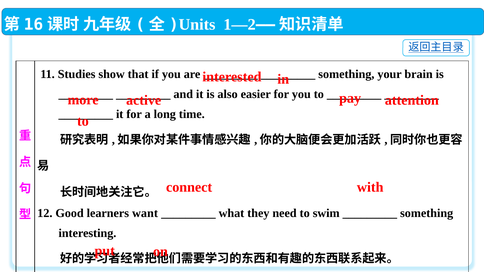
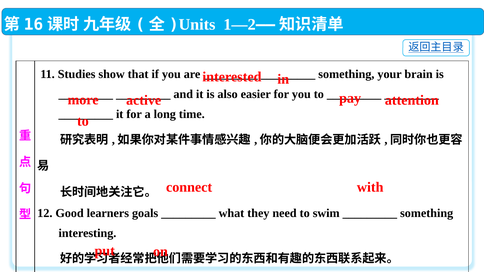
want: want -> goals (145, 213)
